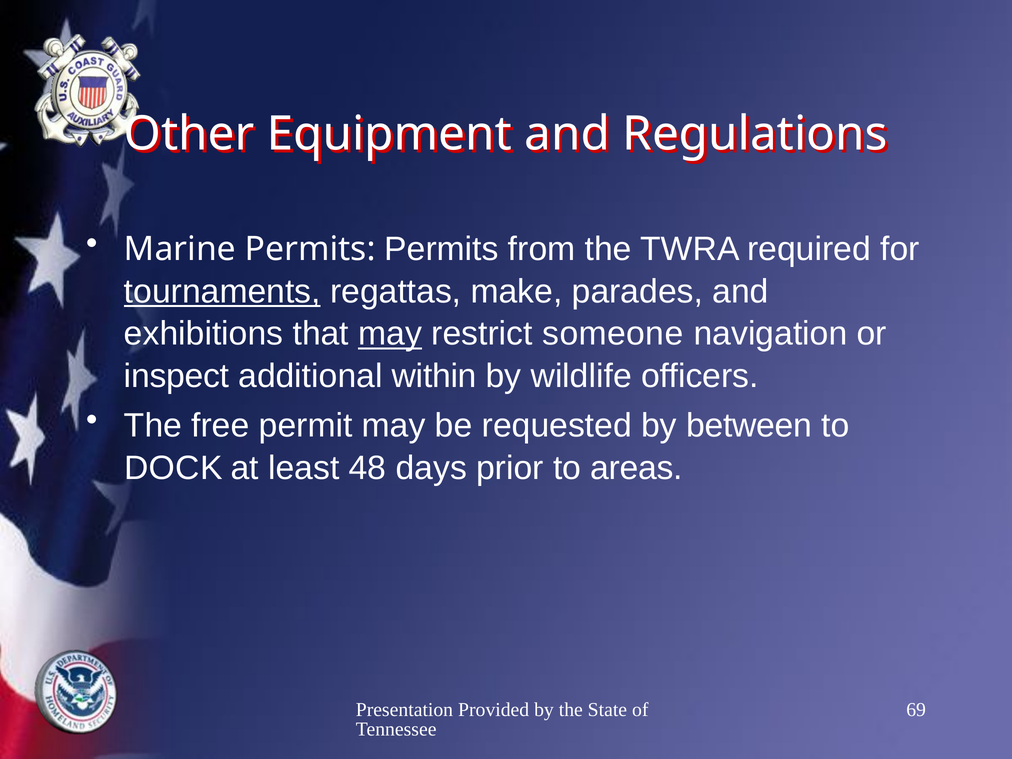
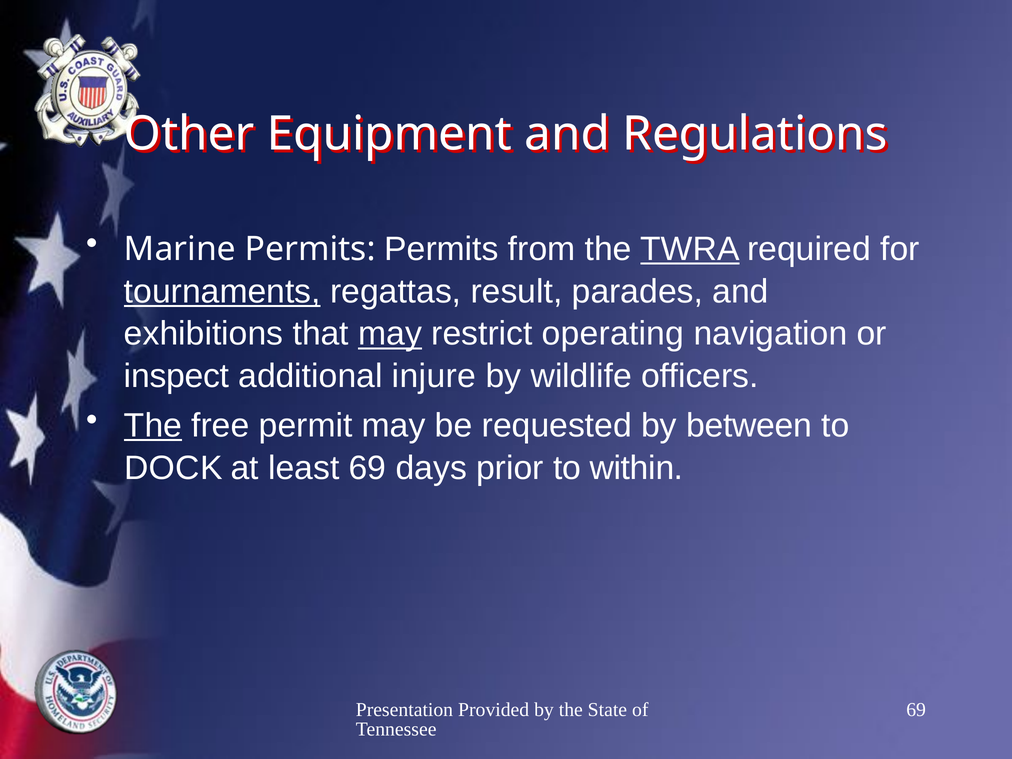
TWRA underline: none -> present (690, 249)
make: make -> result (517, 291)
someone: someone -> operating (613, 334)
within: within -> injure (434, 376)
The underline: none -> present (153, 426)
least 48: 48 -> 69 (367, 468)
areas: areas -> within (637, 468)
